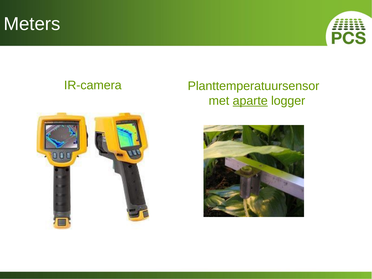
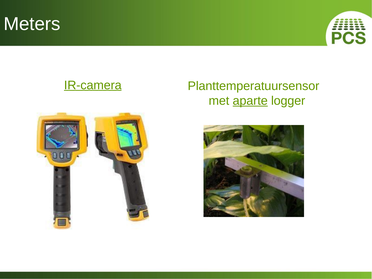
IR-camera underline: none -> present (93, 85)
